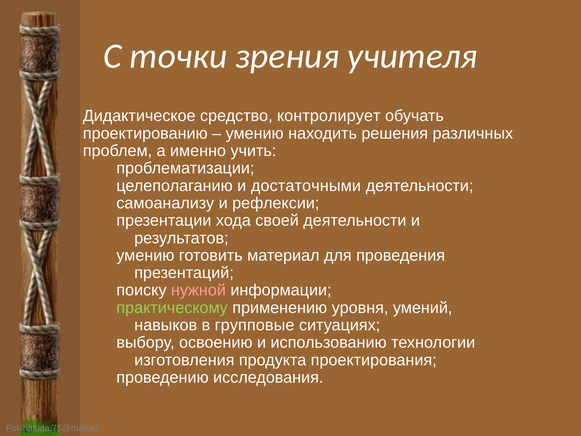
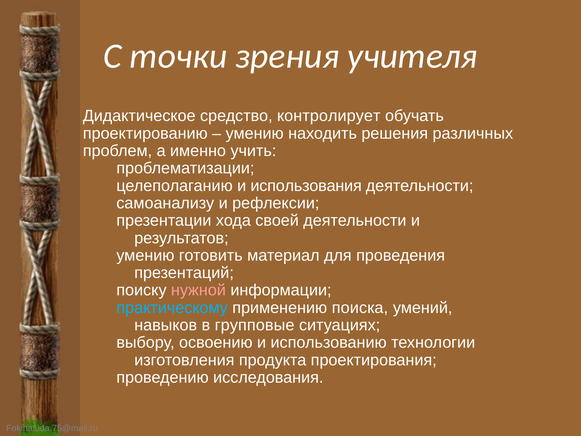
достаточными: достаточными -> использования (306, 186)
практическому colour: light green -> light blue (172, 308)
уровня: уровня -> поиска (360, 308)
